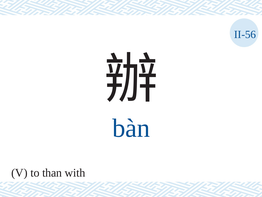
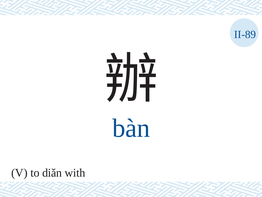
II-56: II-56 -> II-89 (245, 34)
than: than -> diǎn (52, 172)
